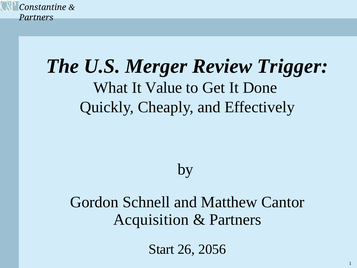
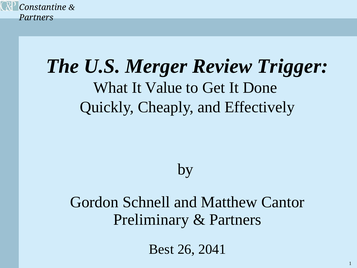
Acquisition: Acquisition -> Preliminary (151, 219)
Start: Start -> Best (161, 249)
2056: 2056 -> 2041 (212, 249)
